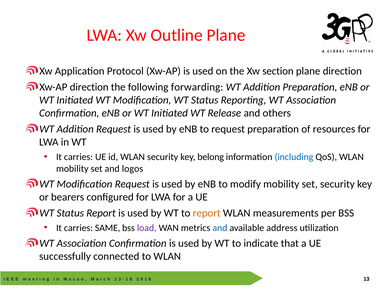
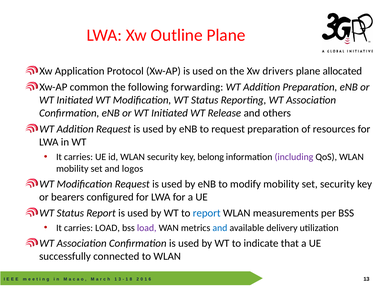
section: section -> drivers (278, 71)
plane direction: direction -> allocated (342, 71)
Xw-AP direction: direction -> common (89, 87)
including colour: blue -> purple (294, 157)
report colour: orange -> blue (207, 213)
carries SAME: SAME -> LOAD (107, 228)
address: address -> delivery (282, 228)
